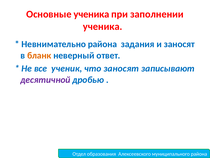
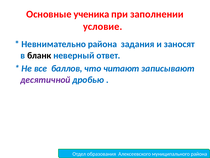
ученика: ученика -> условие (103, 26)
бланк colour: orange -> black (39, 55)
ученик: ученик -> баллов (67, 68)
что заносят: заносят -> читают (121, 68)
